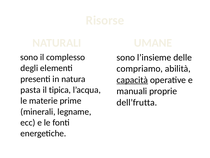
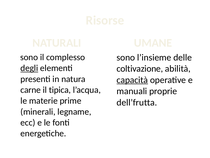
degli underline: none -> present (29, 68)
compriamo: compriamo -> coltivazione (140, 68)
pasta: pasta -> carne (31, 90)
